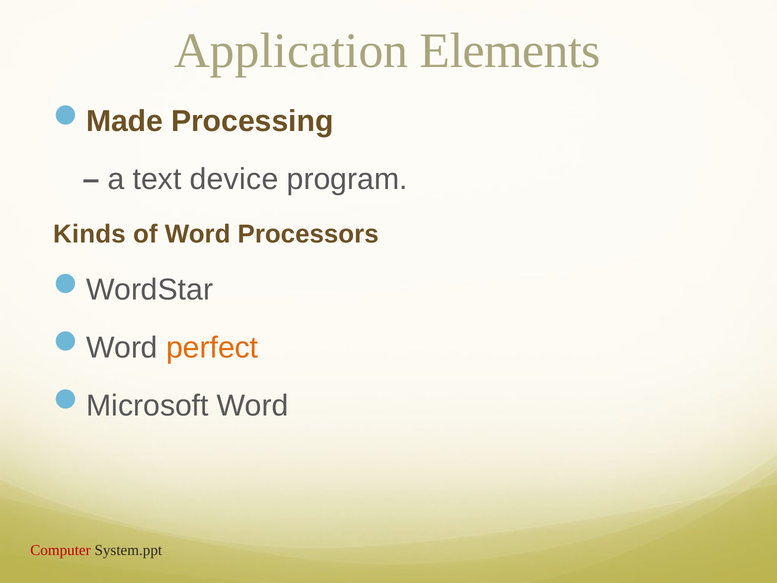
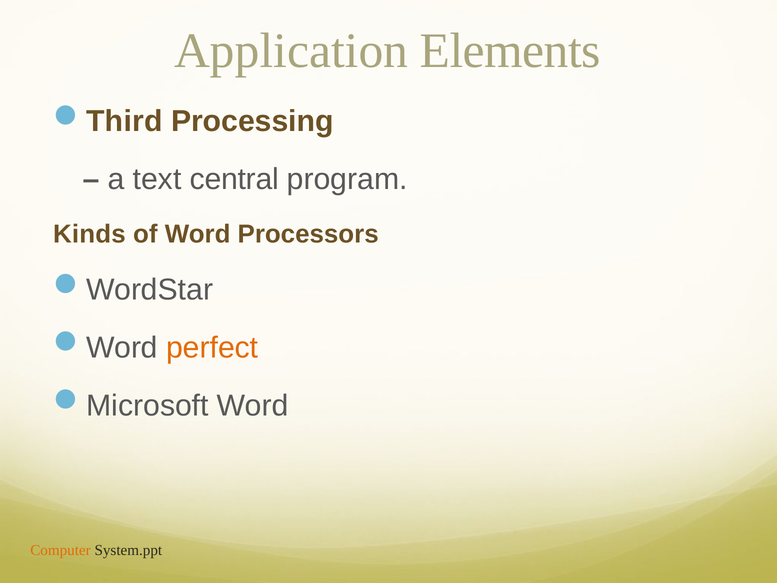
Made: Made -> Third (124, 121)
device: device -> central (234, 179)
Computer colour: red -> orange (60, 550)
